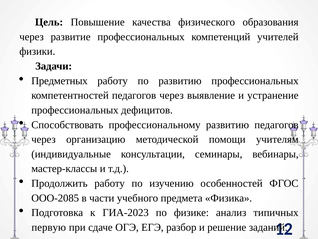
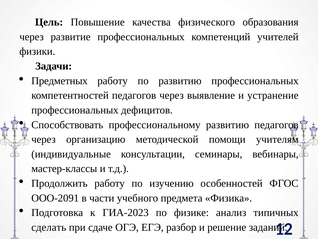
ООО-2085: ООО-2085 -> ООО-2091 (55, 198)
первую: первую -> сделать (49, 227)
